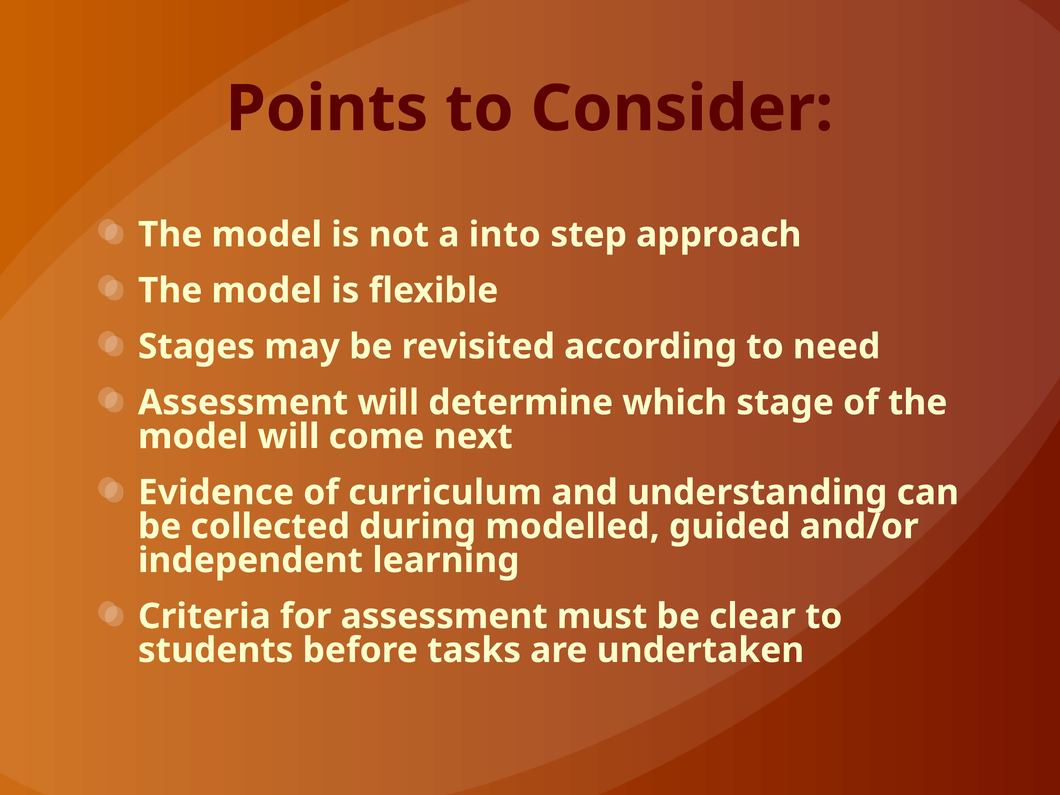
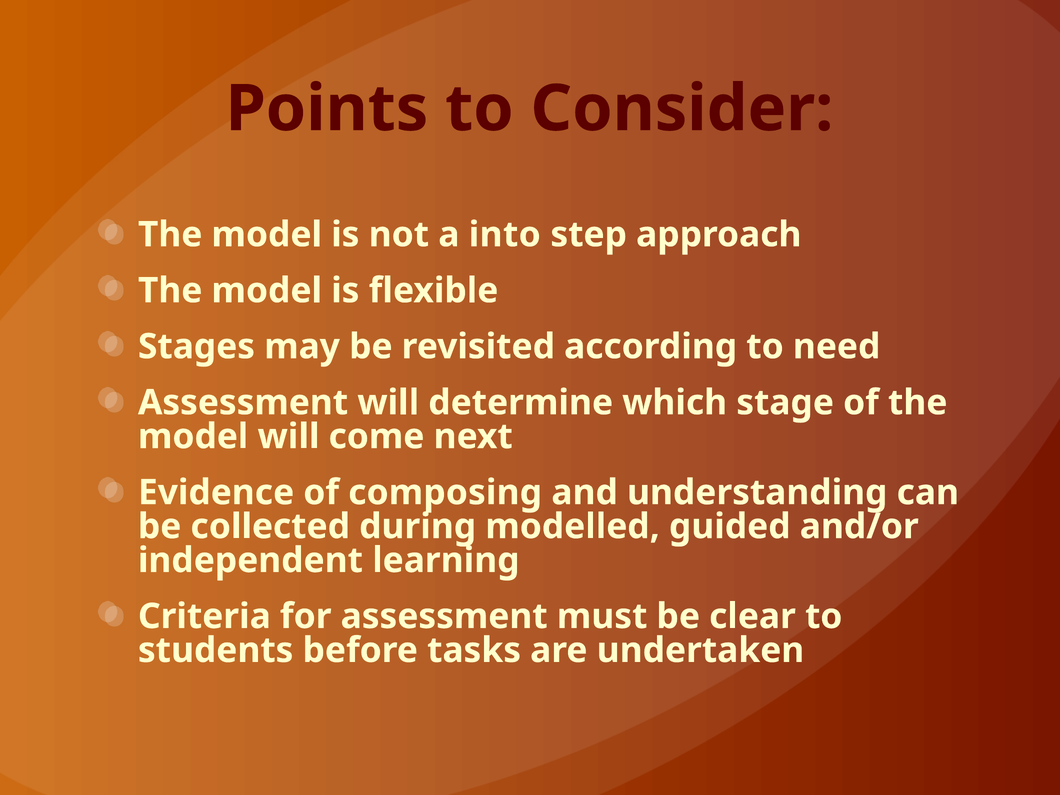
curriculum: curriculum -> composing (445, 493)
